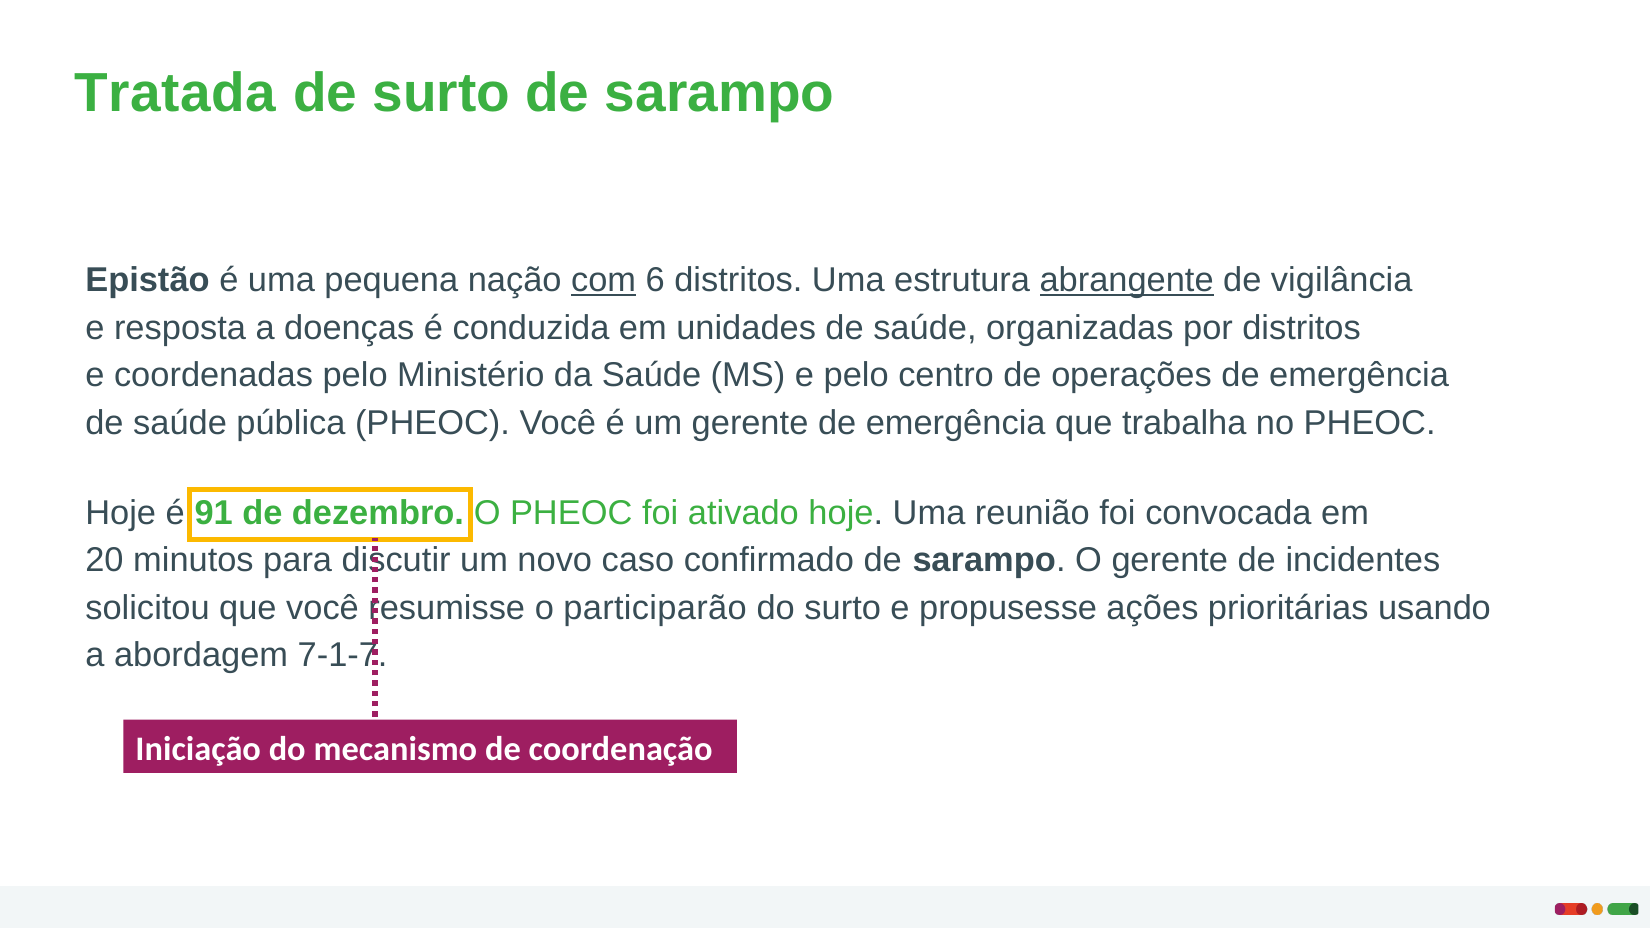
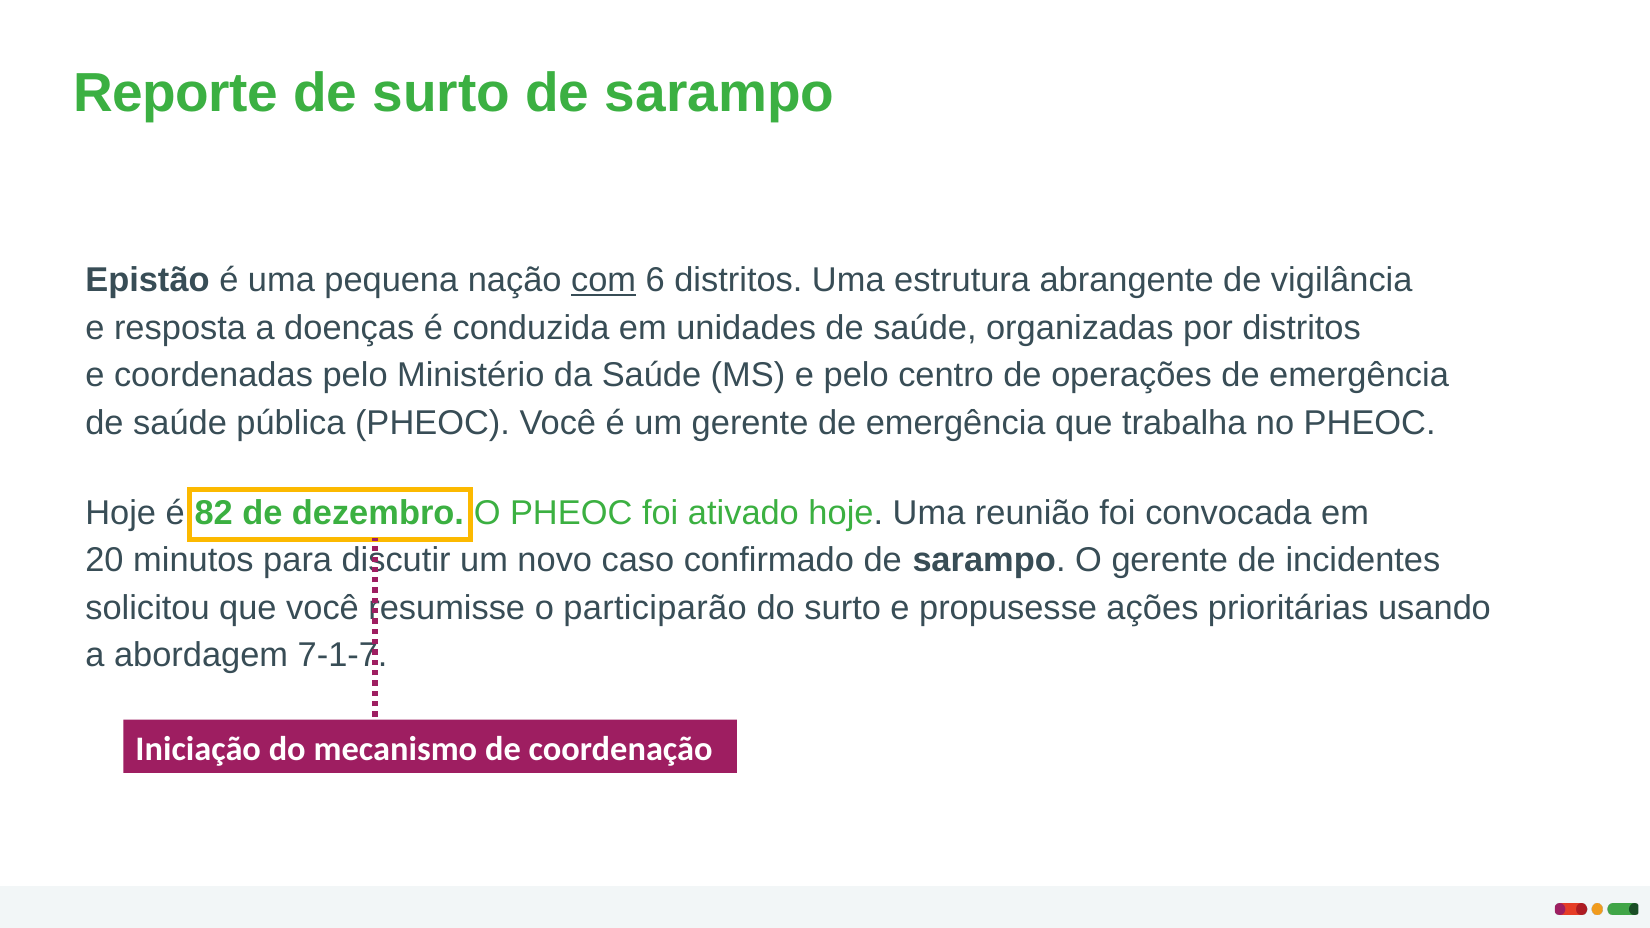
Tratada: Tratada -> Reporte (176, 94)
abrangente underline: present -> none (1127, 280)
91: 91 -> 82 (214, 513)
